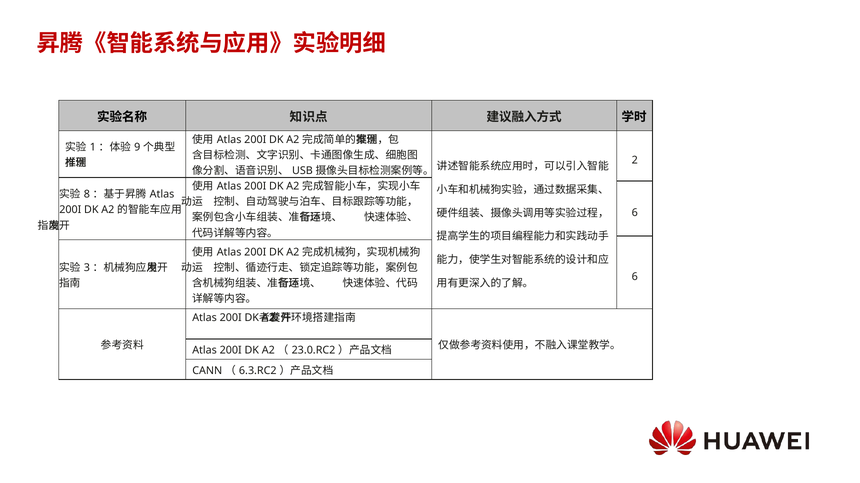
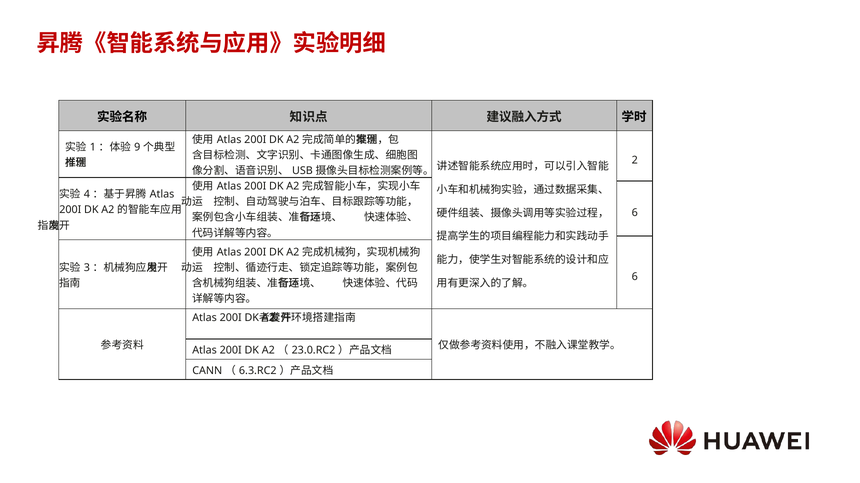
8: 8 -> 4 (87, 195)
